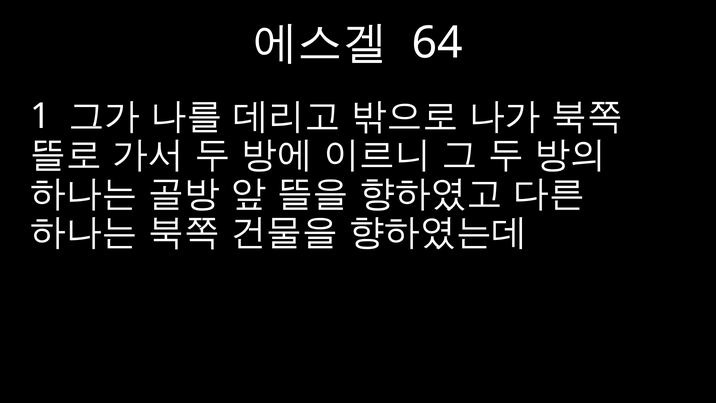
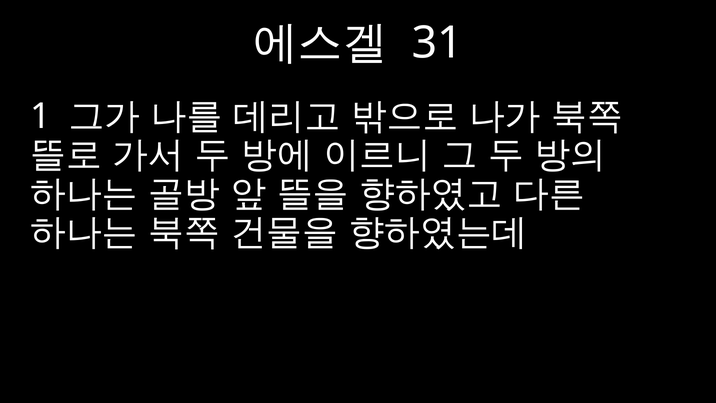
64: 64 -> 31 (437, 43)
